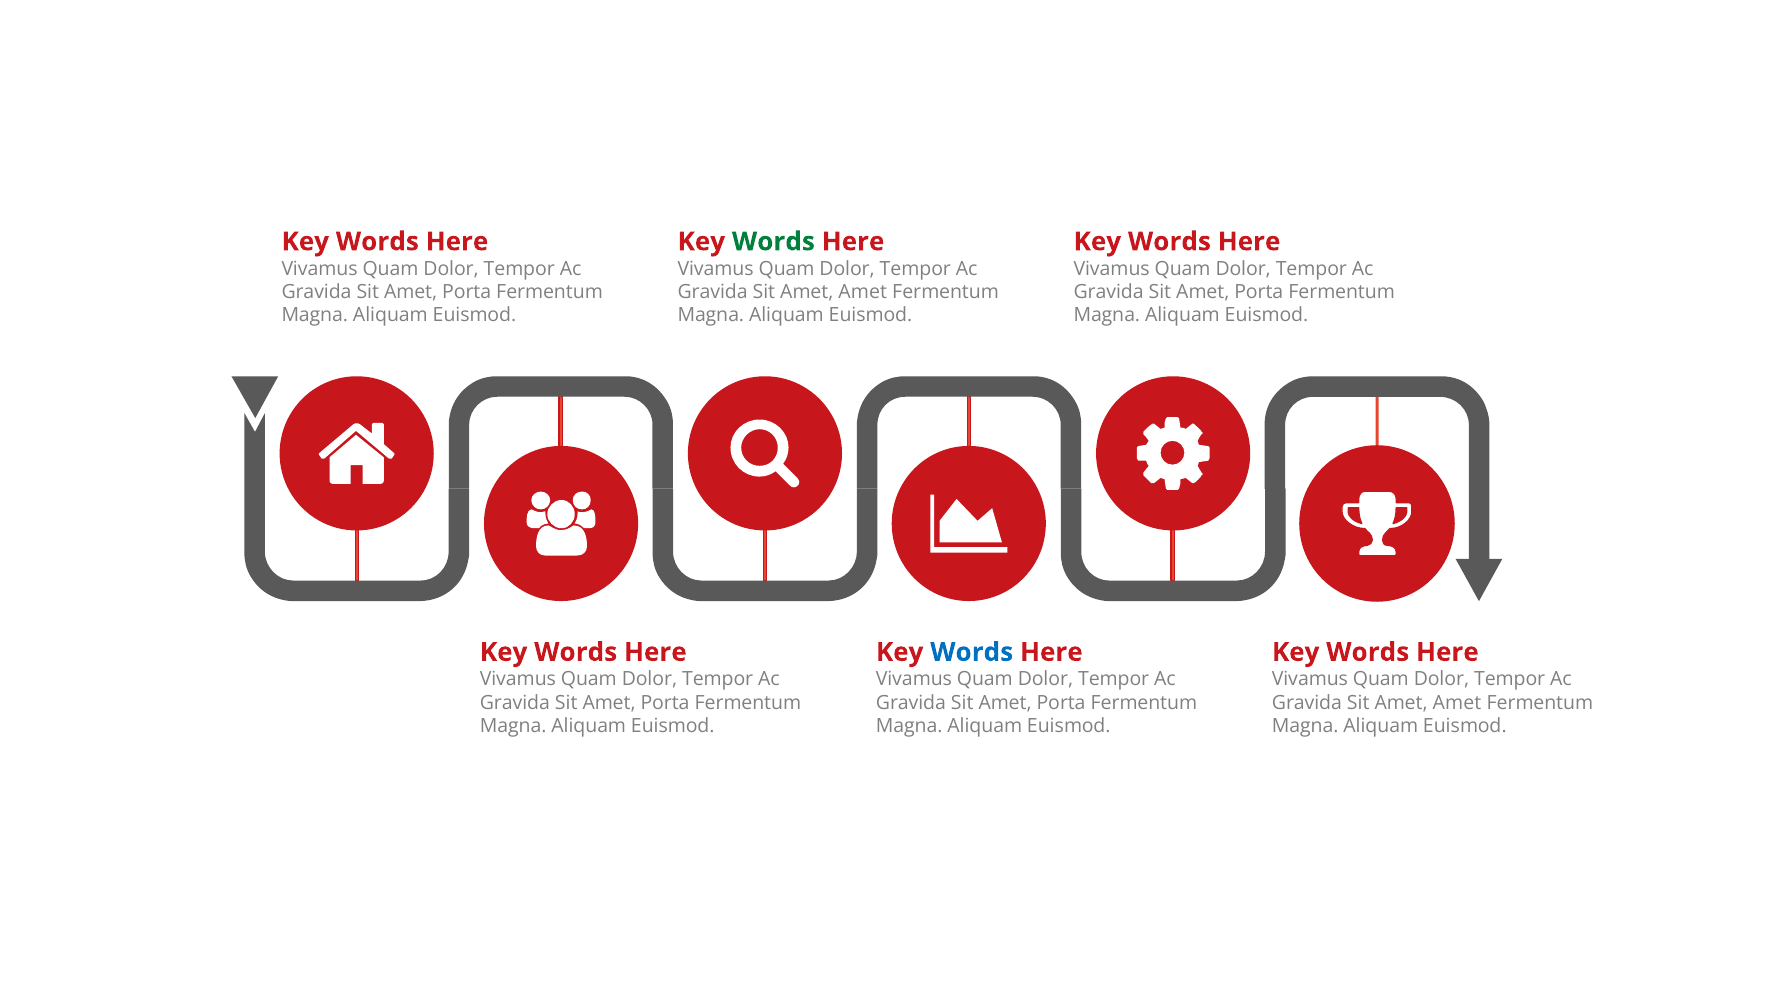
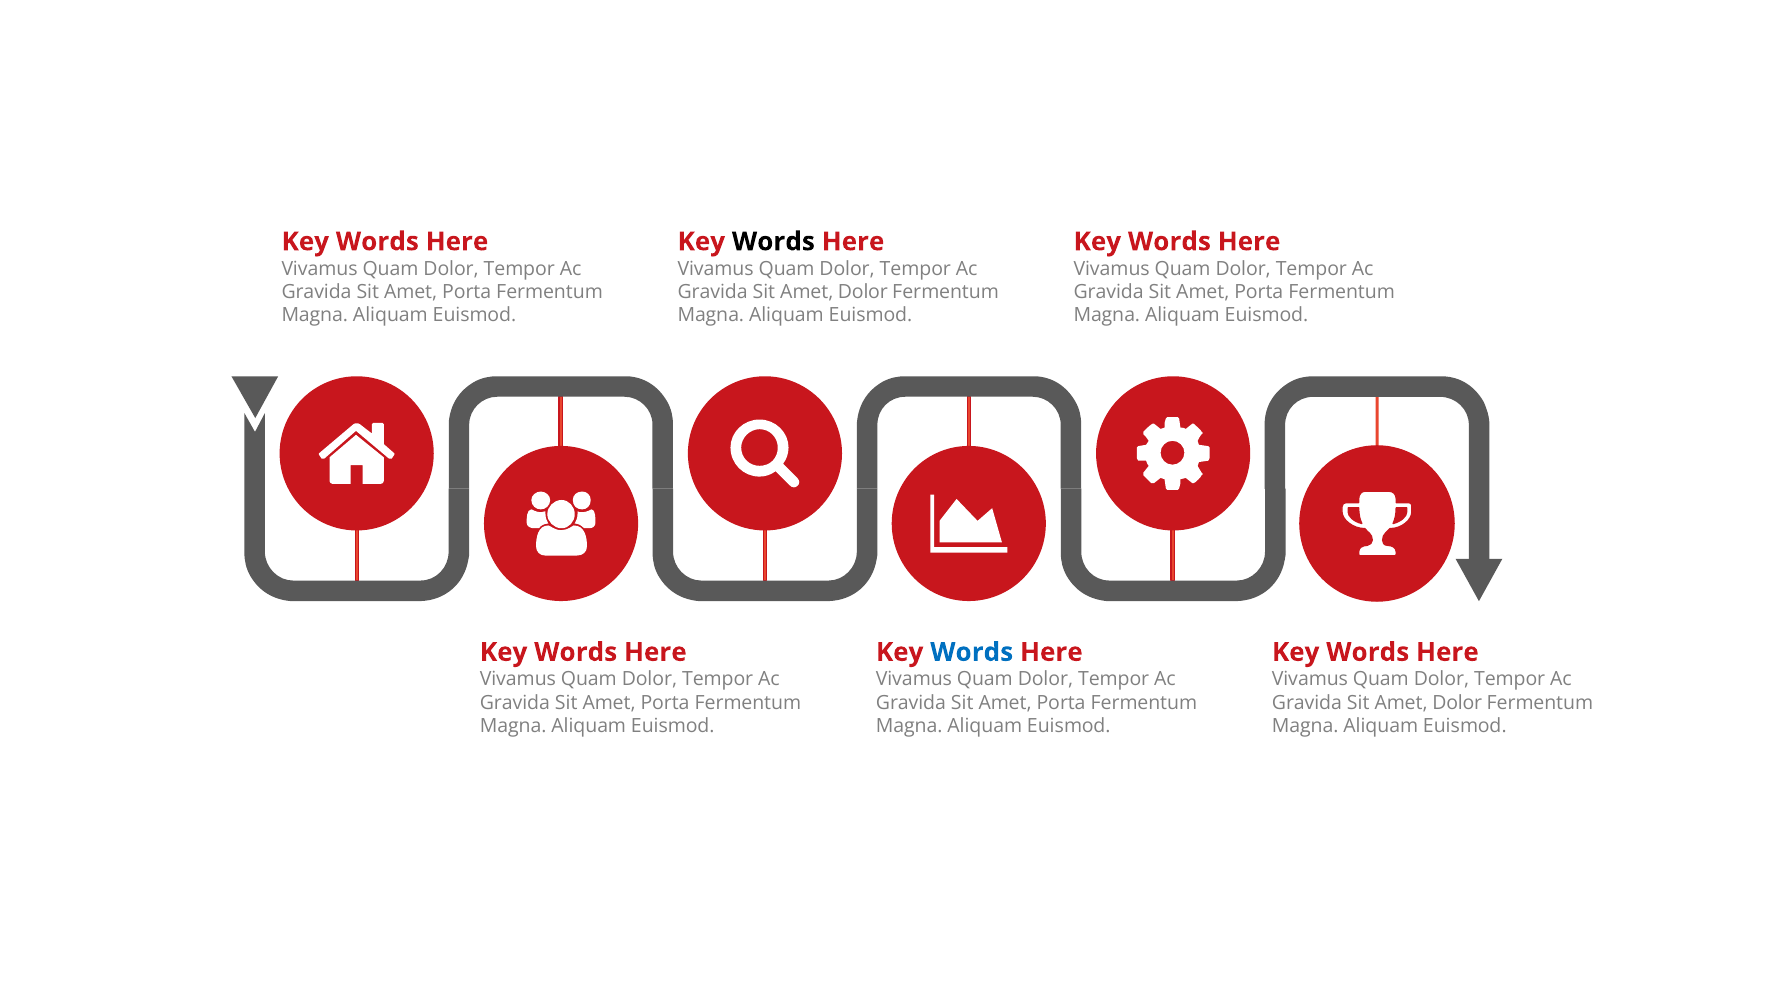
Words colour: green -> black (773, 242)
Amet: Amet -> Dolor (863, 292)
Amet: Amet -> Dolor (1457, 702)
